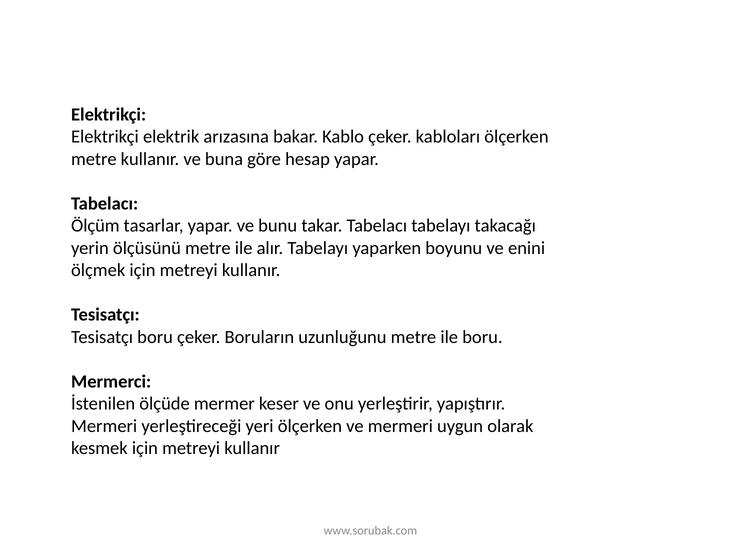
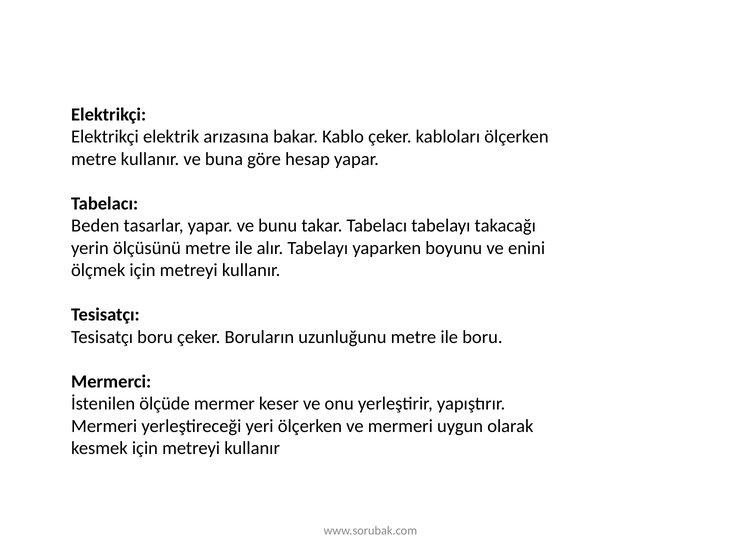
Ölçüm: Ölçüm -> Beden (95, 226)
